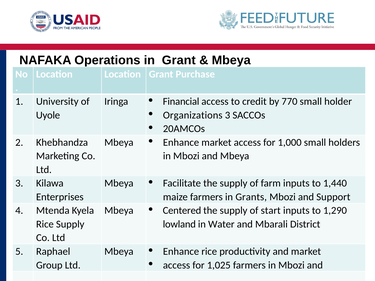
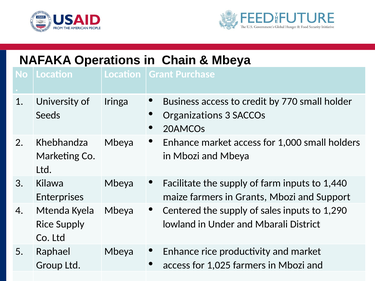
in Grant: Grant -> Chain (179, 60)
Financial: Financial -> Business (181, 102)
Uyole: Uyole -> Seeds (48, 115)
start: start -> sales (271, 211)
Water: Water -> Under (221, 224)
